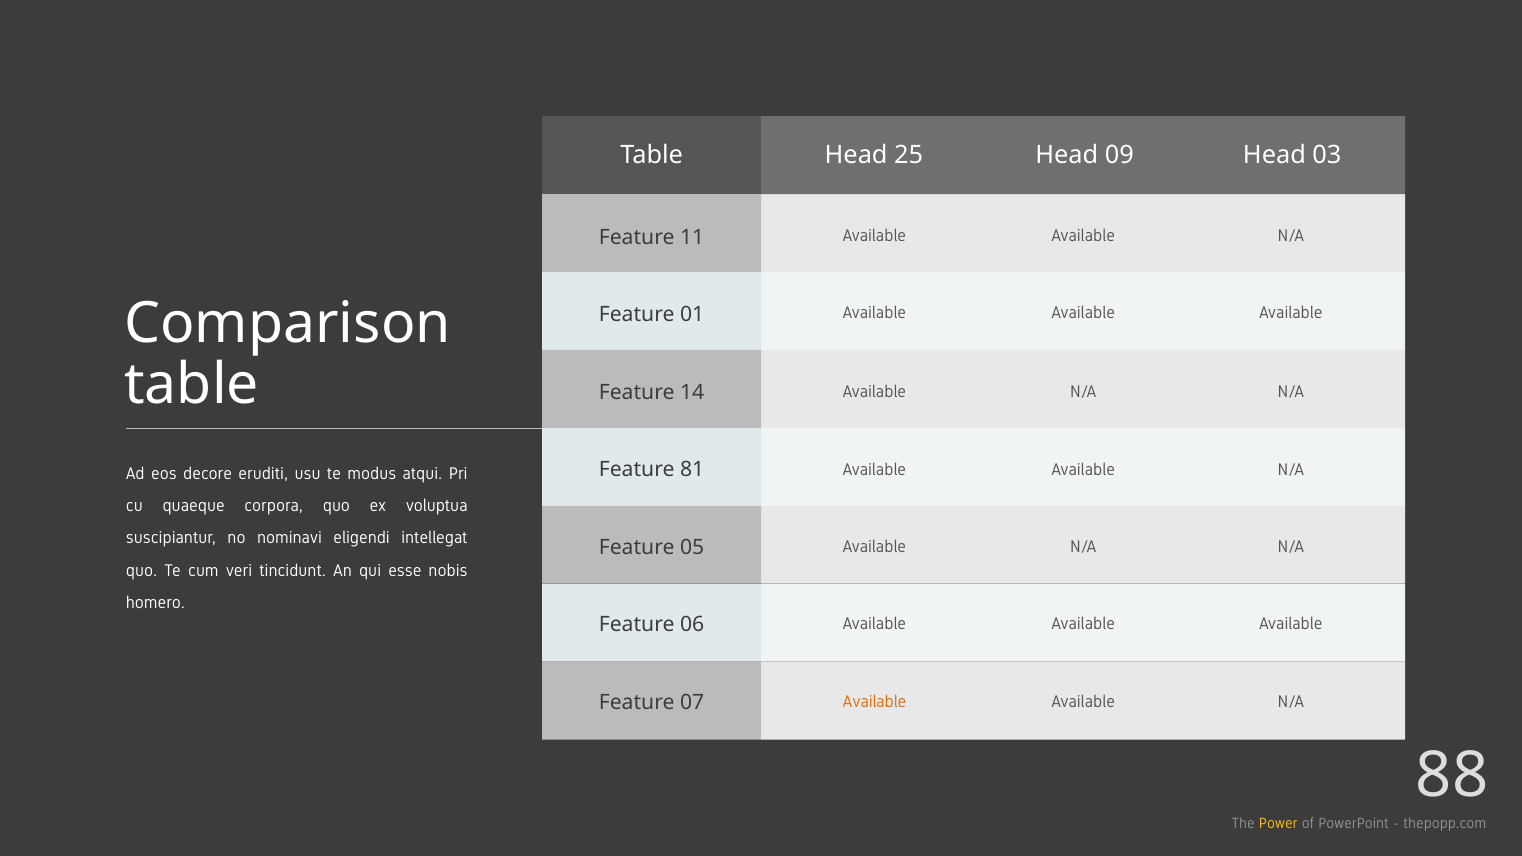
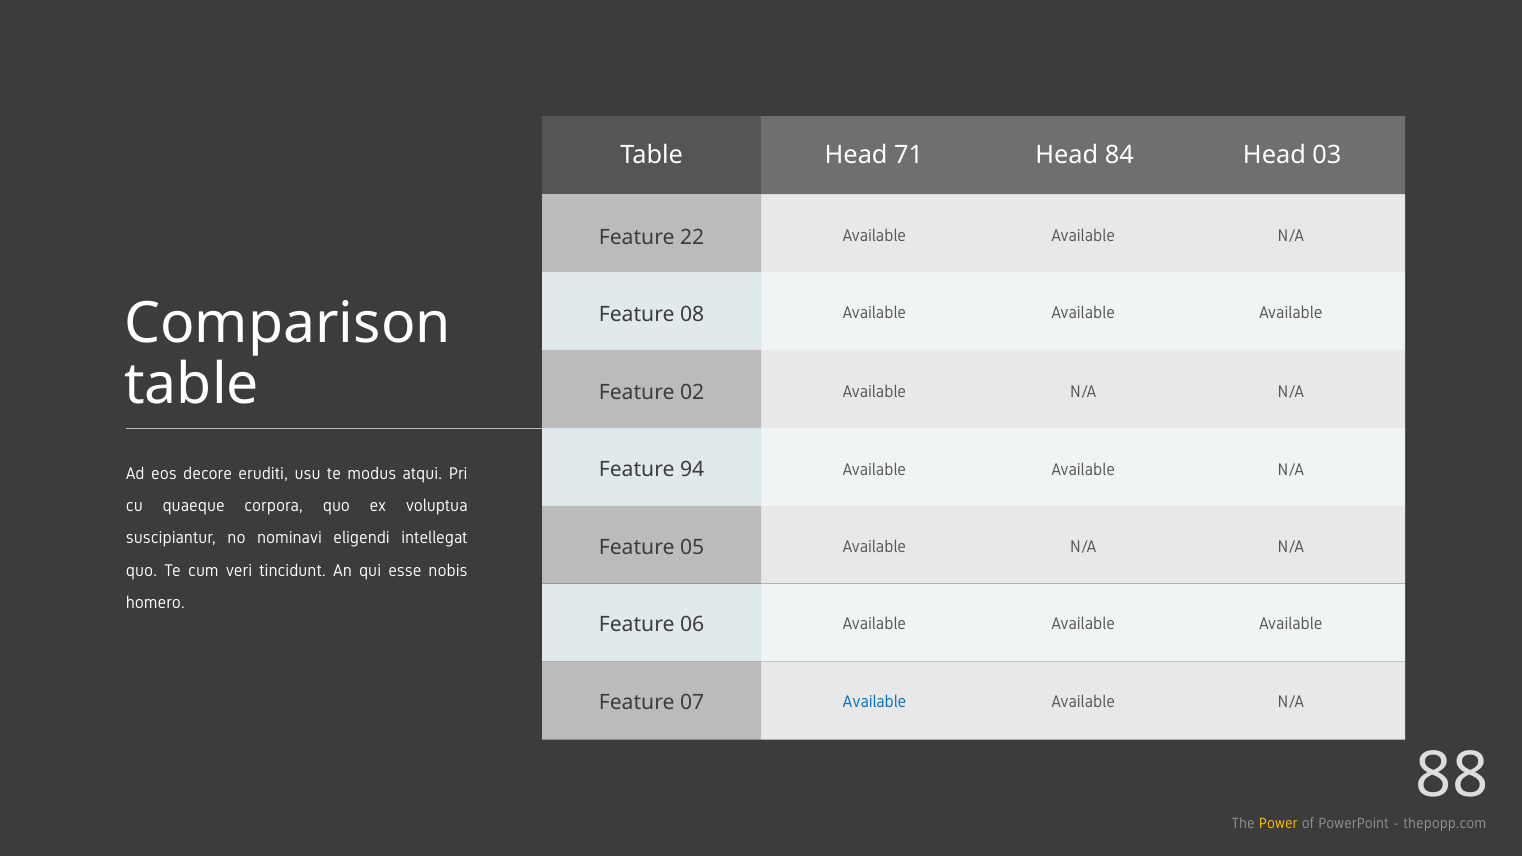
25: 25 -> 71 (909, 155)
09: 09 -> 84 (1119, 155)
11: 11 -> 22 (692, 237)
01: 01 -> 08 (692, 315)
14: 14 -> 02 (692, 392)
81: 81 -> 94 (692, 470)
Available colour: orange -> blue (874, 701)
